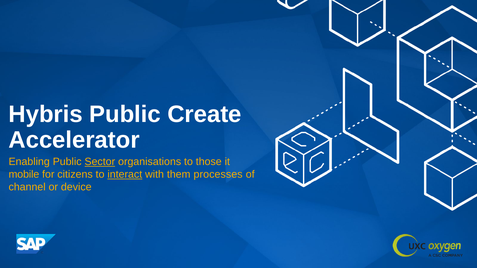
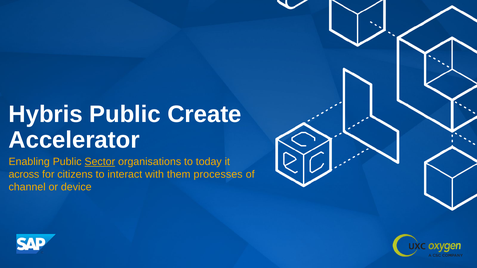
those: those -> today (209, 162)
mobile: mobile -> across (24, 175)
interact underline: present -> none (125, 175)
